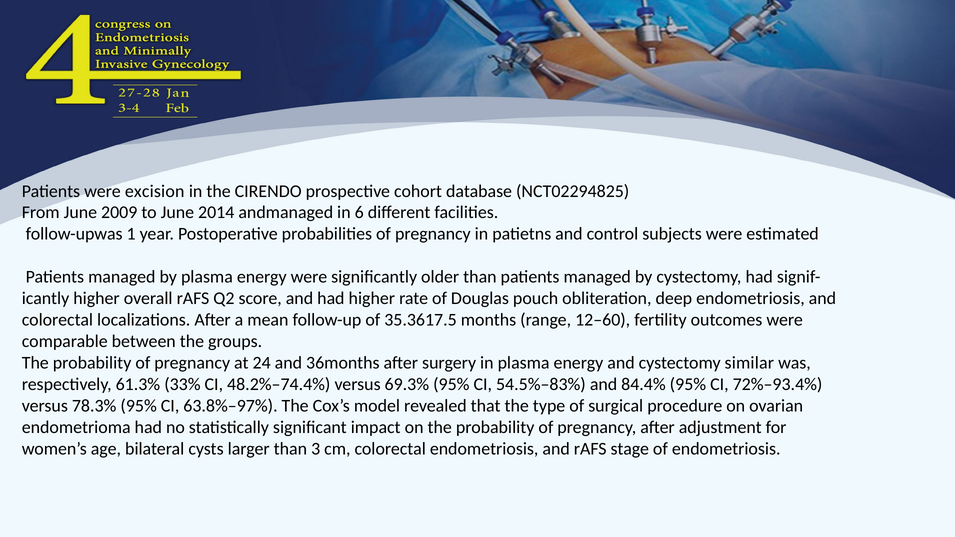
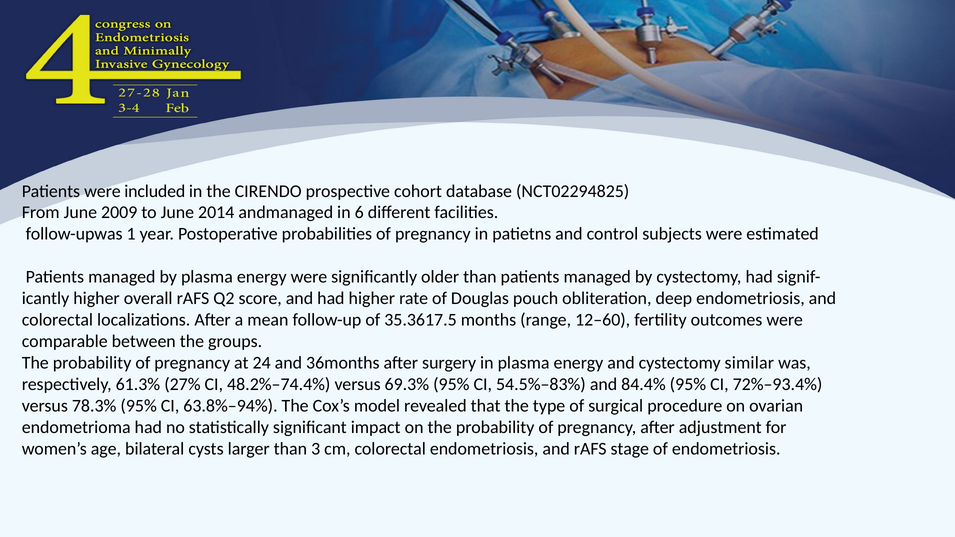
excision: excision -> included (155, 191)
33%: 33% -> 27% (182, 385)
63.8%–97%: 63.8%–97% -> 63.8%–94% (230, 406)
